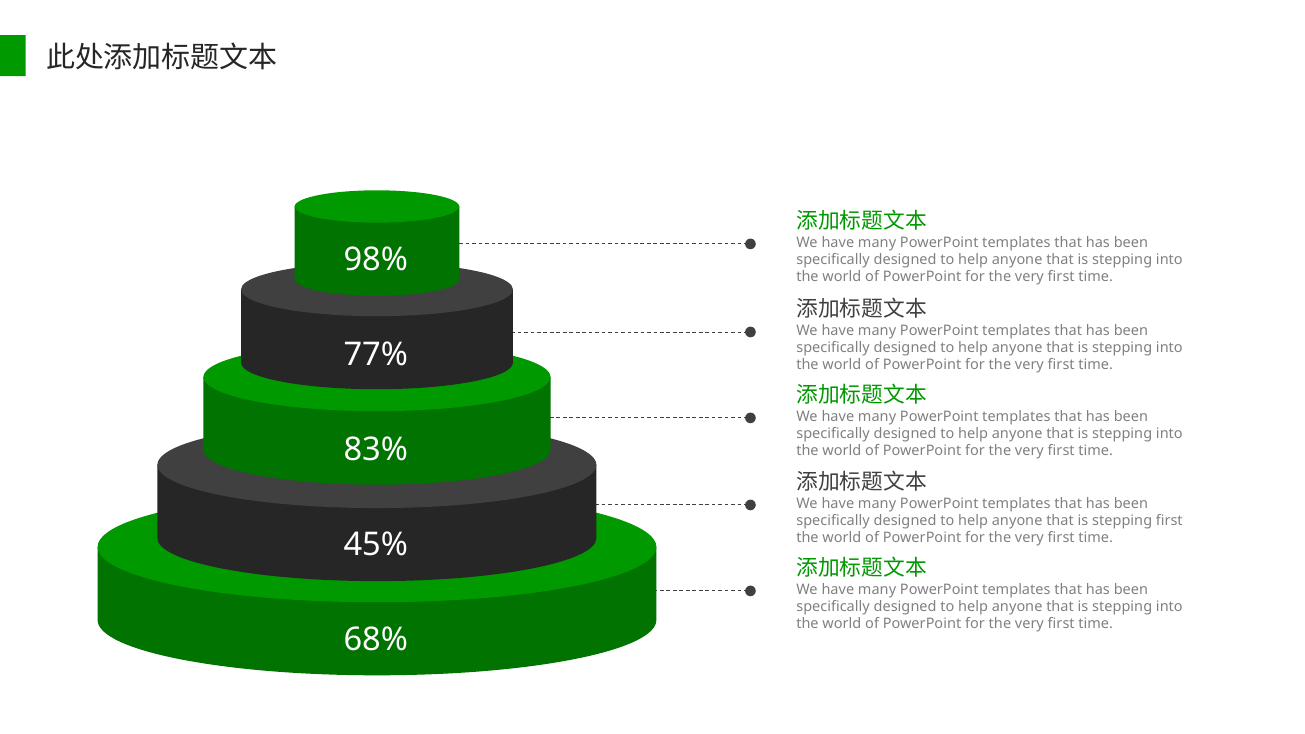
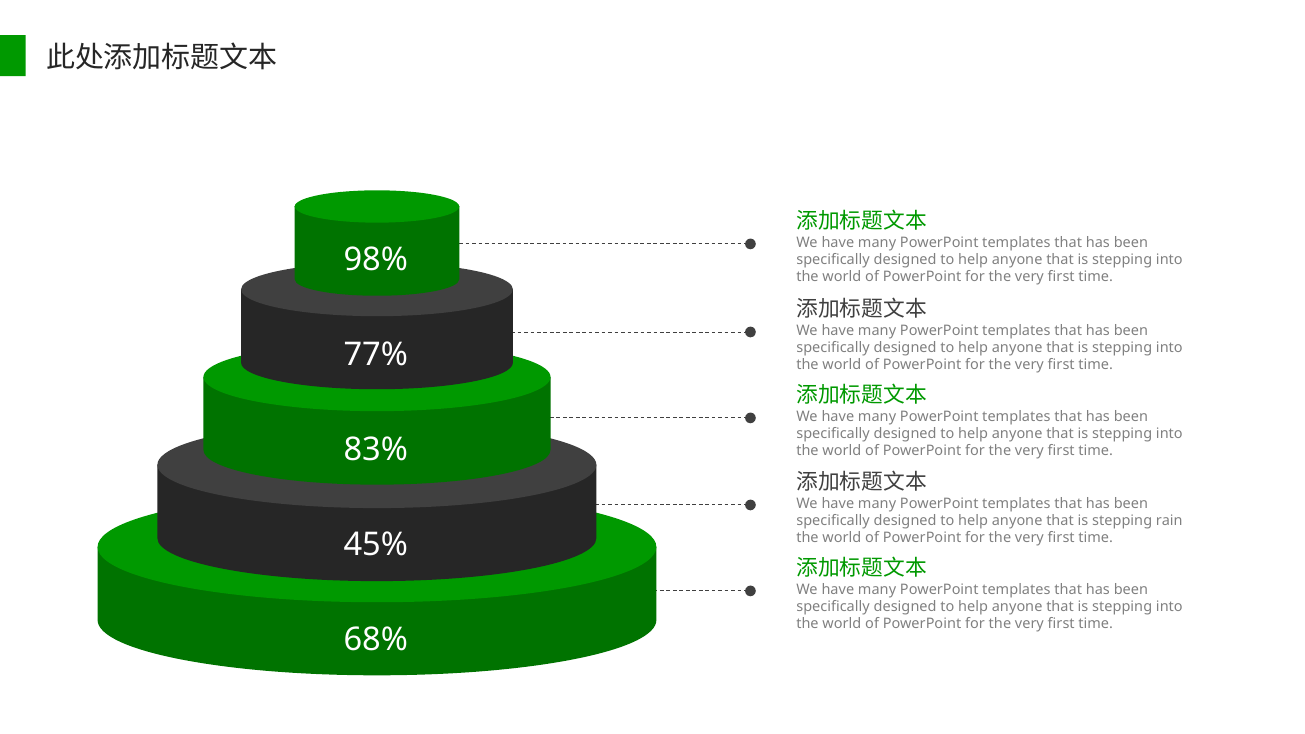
stepping first: first -> rain (1169, 521)
